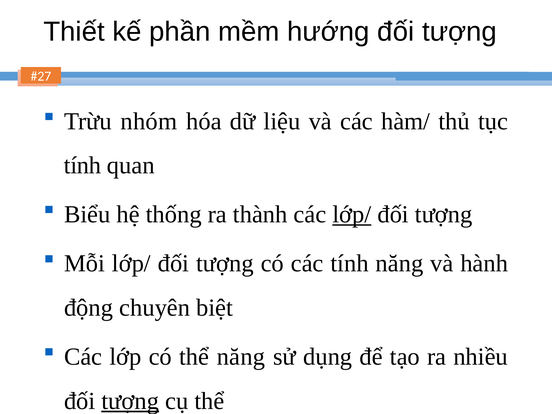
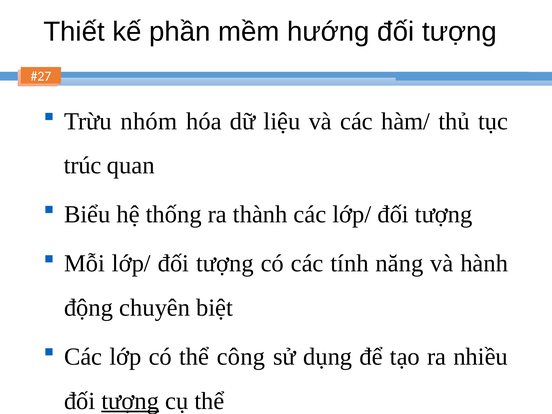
tính: tính -> trúc (83, 165)
lớp/ underline: present -> none (352, 214)
thể năng: năng -> công (241, 357)
